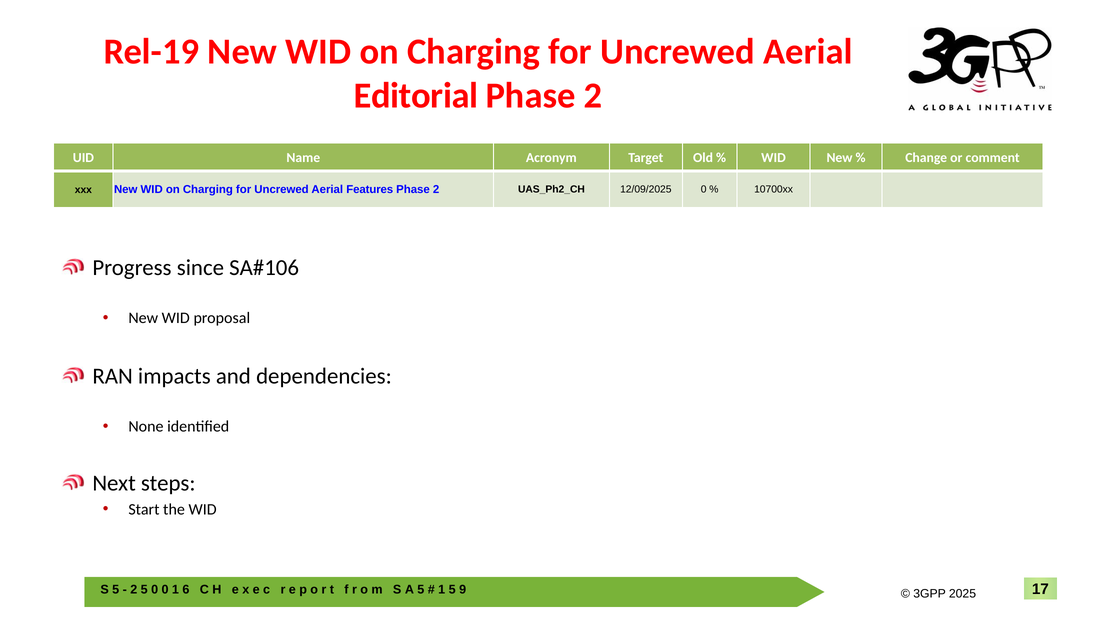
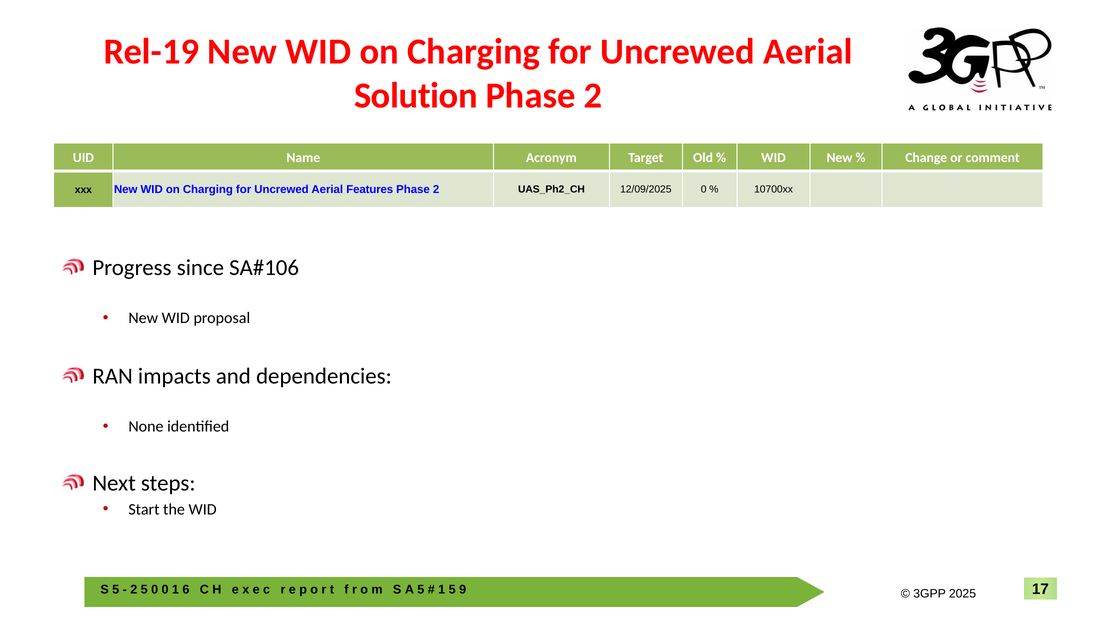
Editorial: Editorial -> Solution (416, 96)
